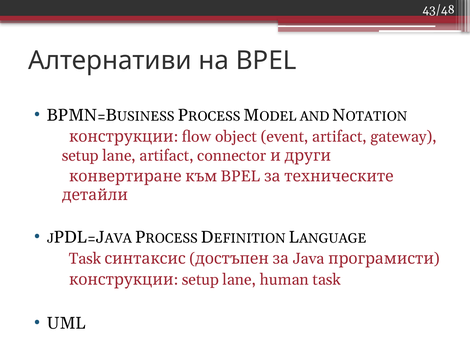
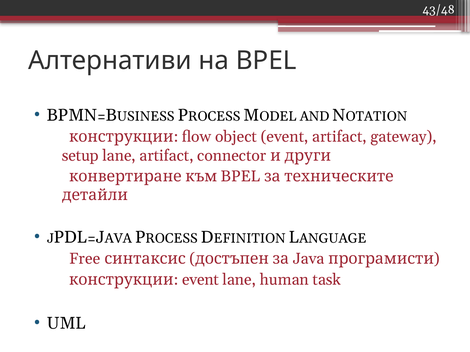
Task: Task -> Free (85, 259)
конструкции setup: setup -> event (201, 280)
